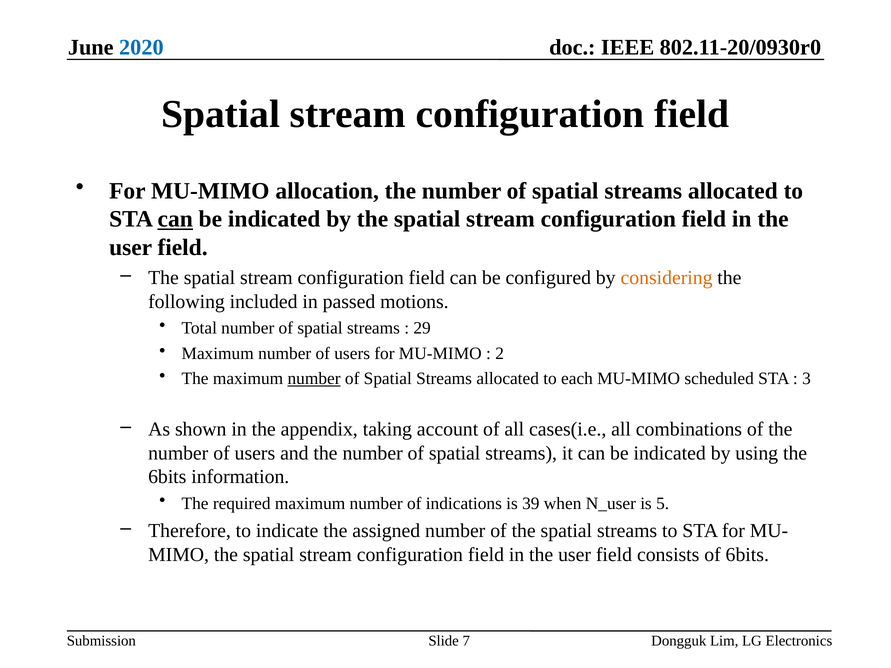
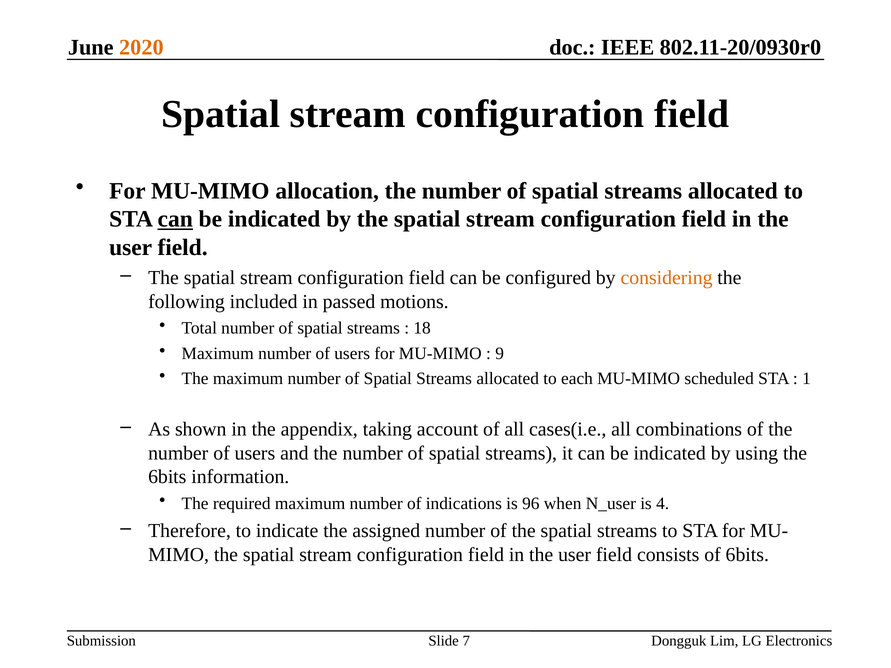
2020 colour: blue -> orange (141, 48)
29: 29 -> 18 (422, 328)
2: 2 -> 9 (500, 354)
number underline: present -> none (314, 379)
3: 3 -> 1 (806, 379)
39: 39 -> 96 (531, 504)
5: 5 -> 4 (663, 504)
